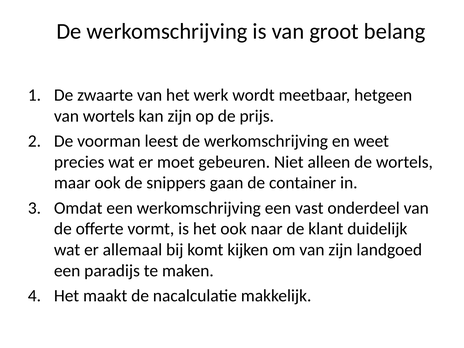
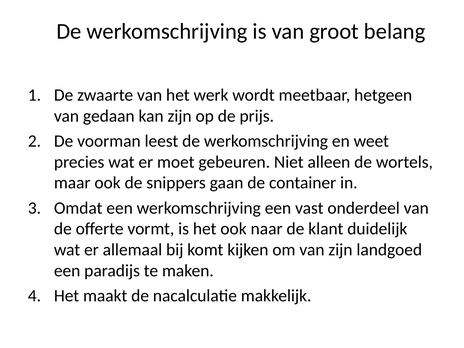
van wortels: wortels -> gedaan (109, 116)
